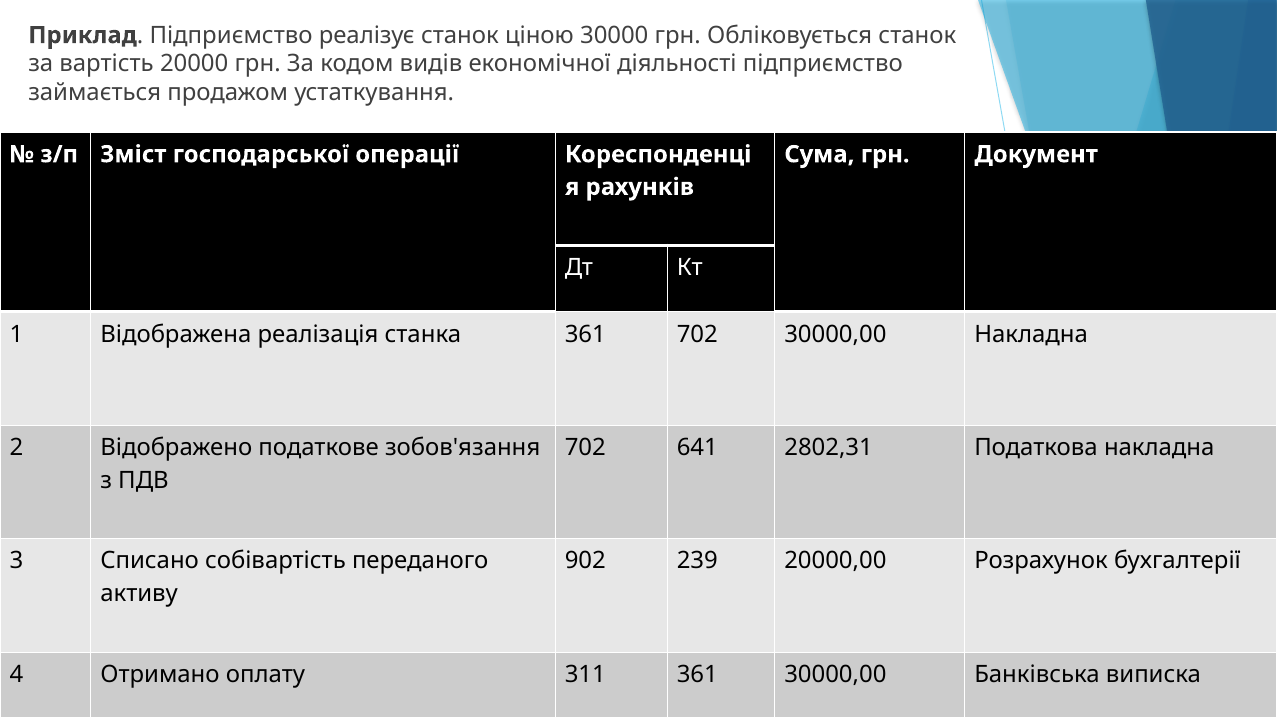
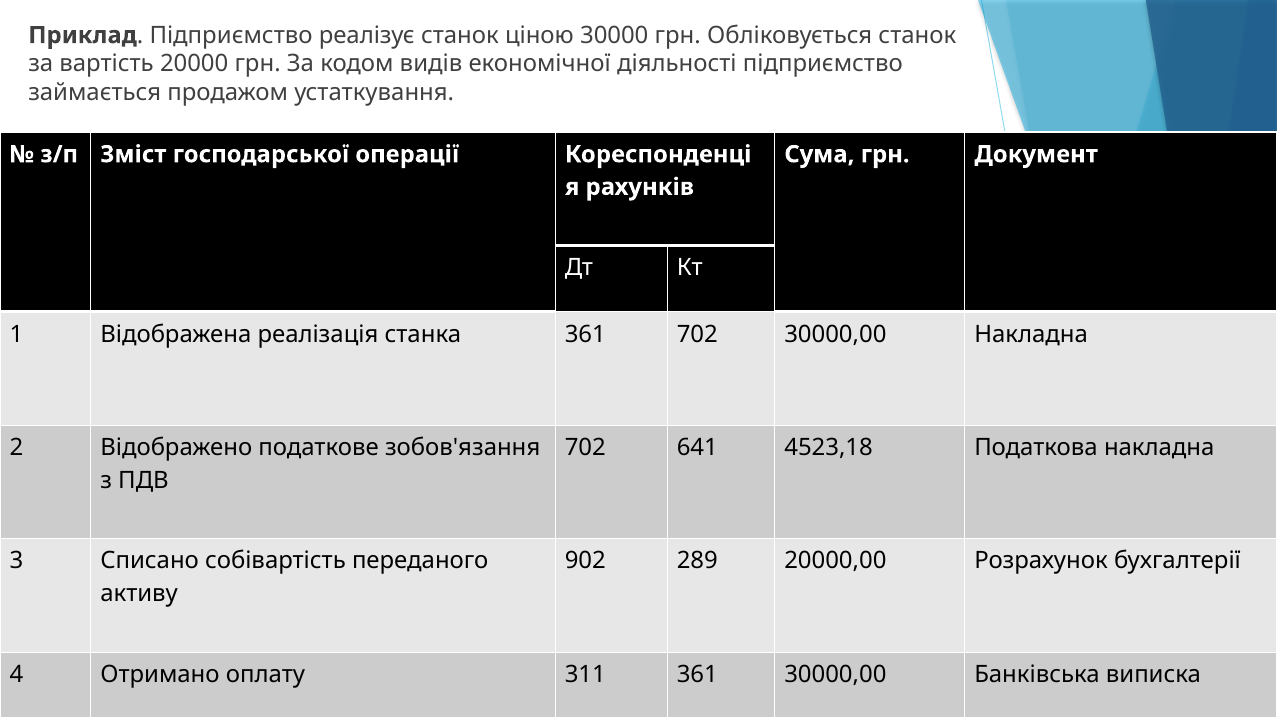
2802,31: 2802,31 -> 4523,18 (829, 448)
239: 239 -> 289 (697, 561)
